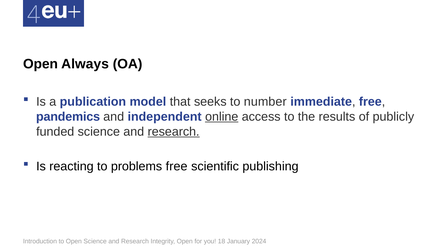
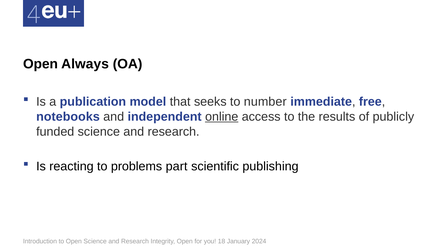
pandemics: pandemics -> notebooks (68, 117)
research underline: present -> none (174, 132)
problems free: free -> part (177, 167)
